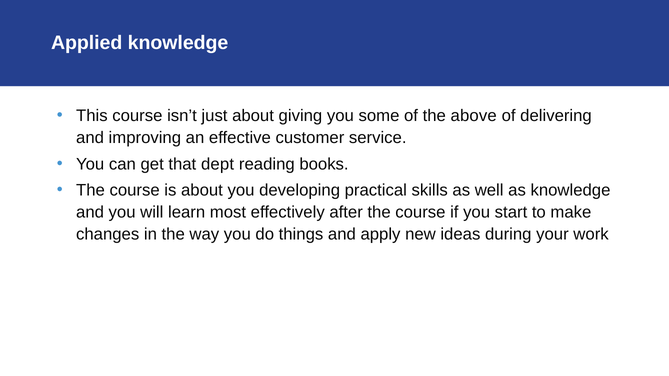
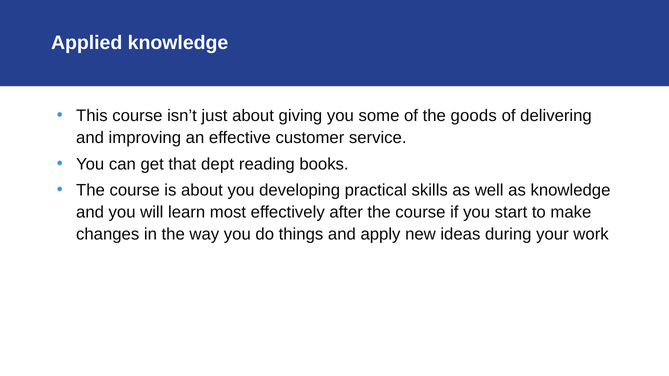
above: above -> goods (474, 116)
